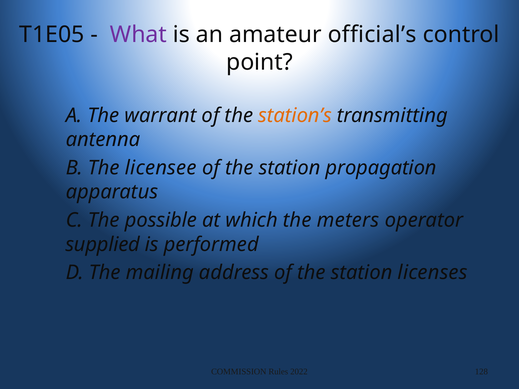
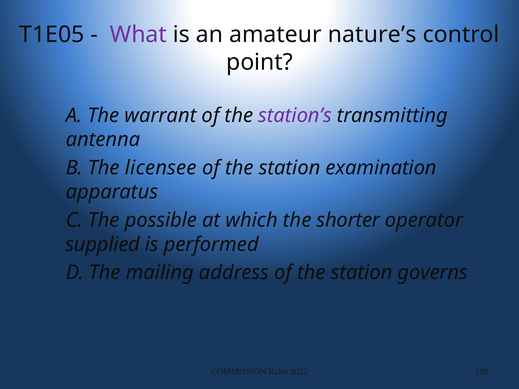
official’s: official’s -> nature’s (372, 34)
station’s colour: orange -> purple (295, 116)
propagation: propagation -> examination (381, 168)
meters: meters -> shorter (348, 220)
licenses: licenses -> governs (433, 273)
